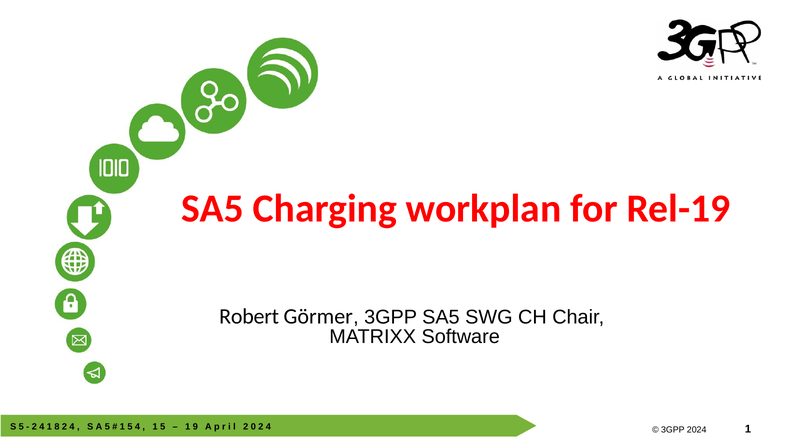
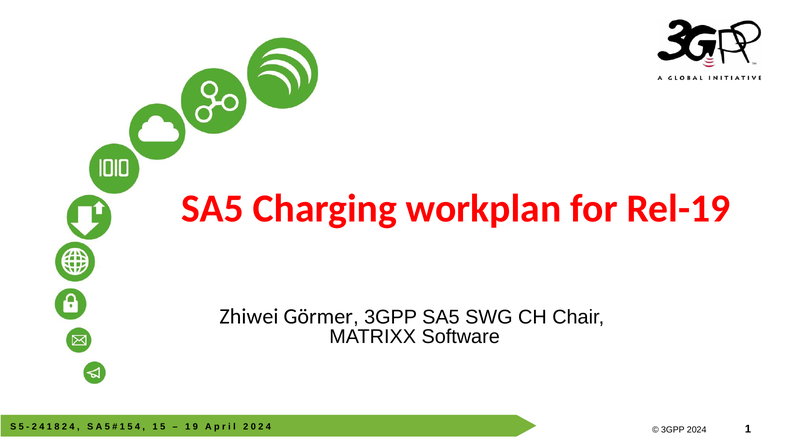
Robert: Robert -> Zhiwei (249, 316)
